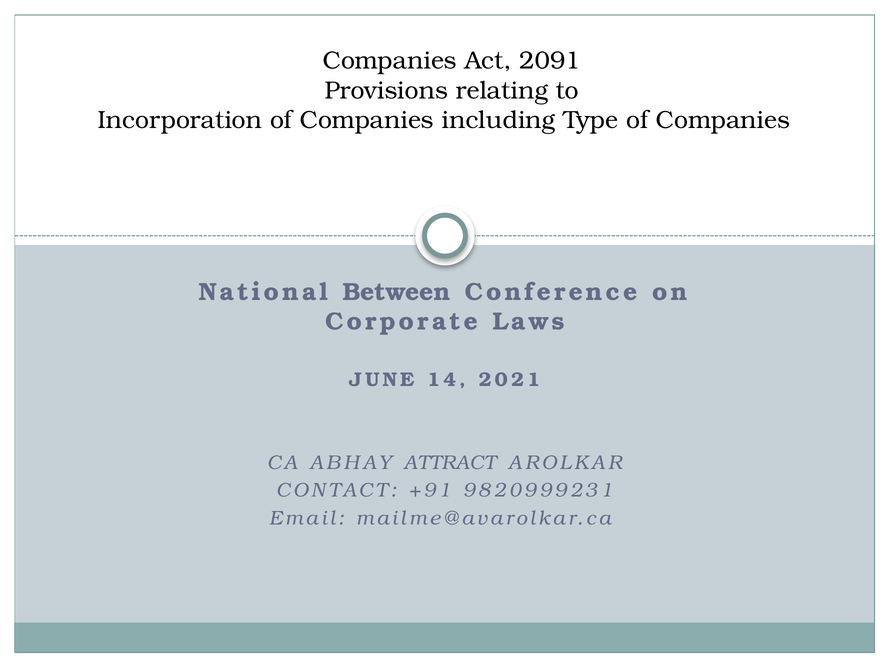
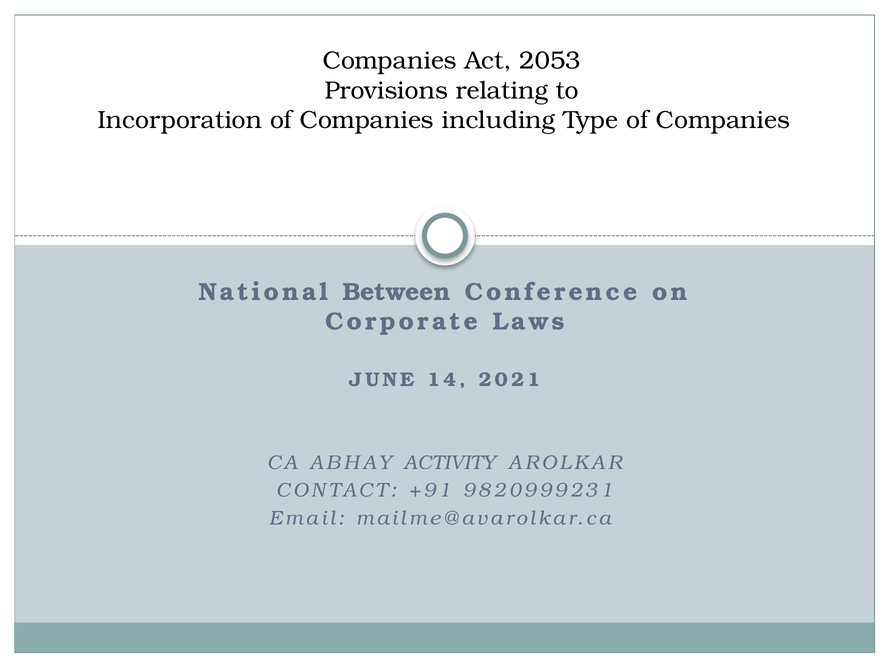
2091: 2091 -> 2053 (550, 61)
ATTRACT: ATTRACT -> ACTIVITY (450, 462)
